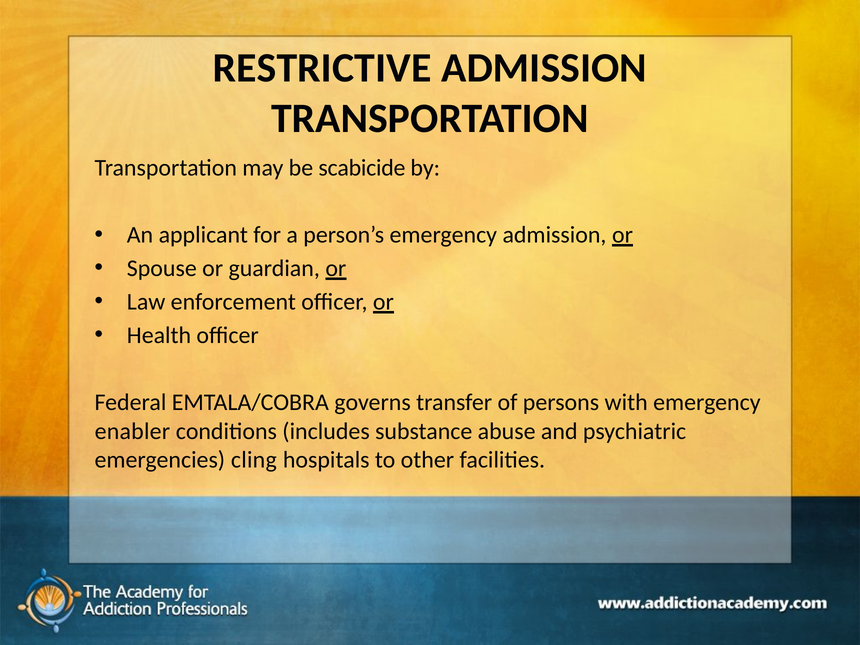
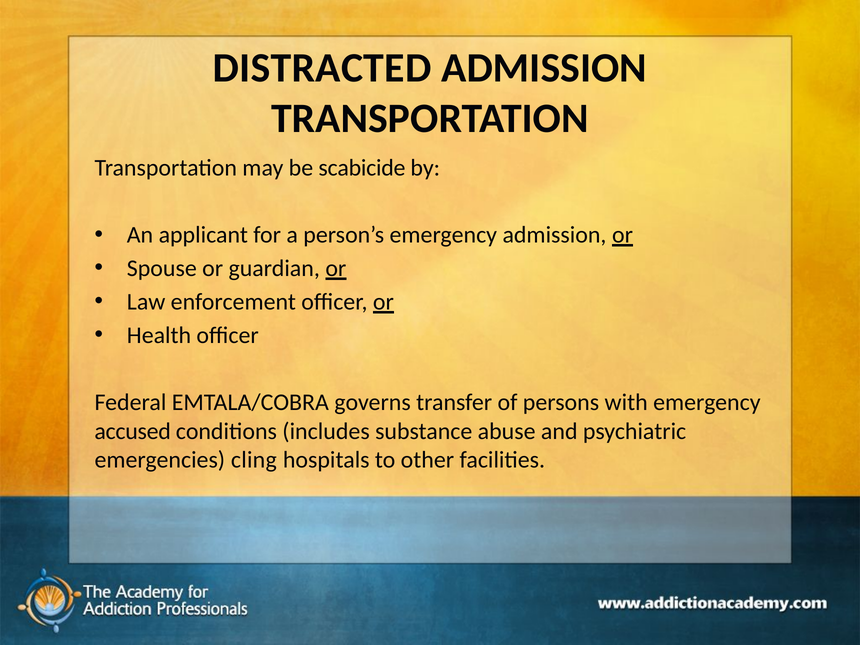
RESTRICTIVE: RESTRICTIVE -> DISTRACTED (322, 68)
enabler: enabler -> accused (133, 431)
